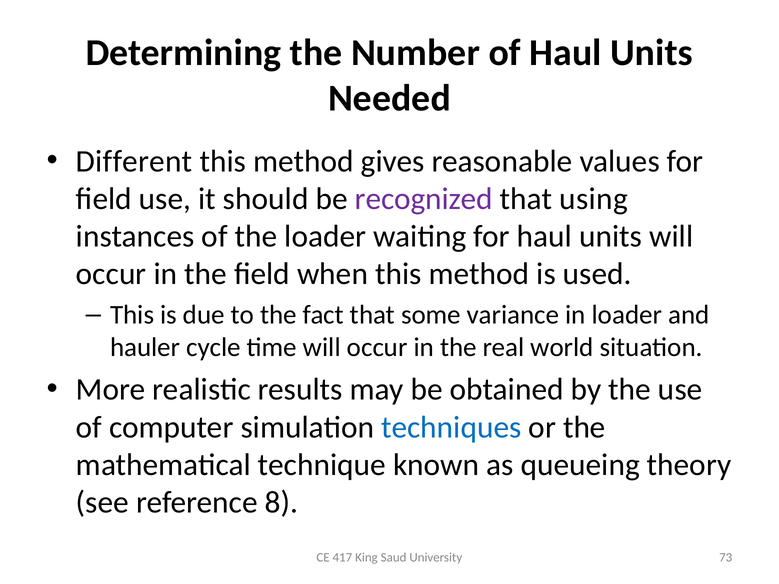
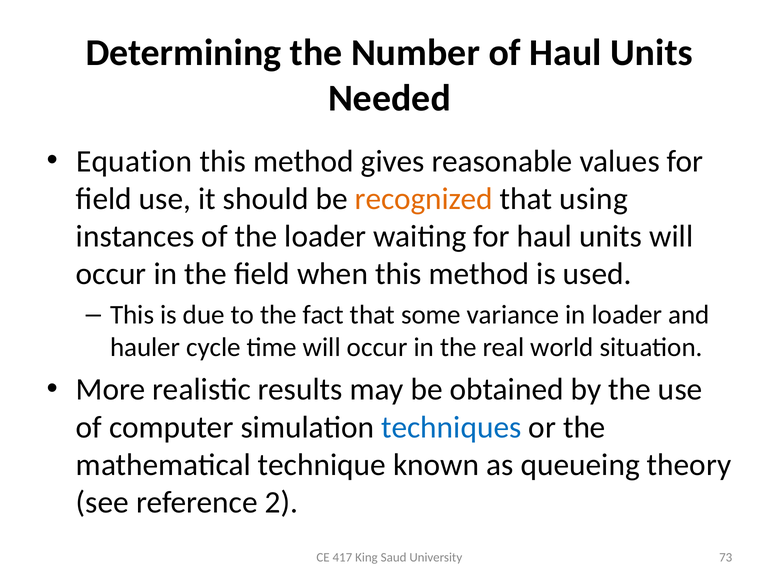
Different: Different -> Equation (134, 161)
recognized colour: purple -> orange (424, 199)
8: 8 -> 2 (282, 503)
